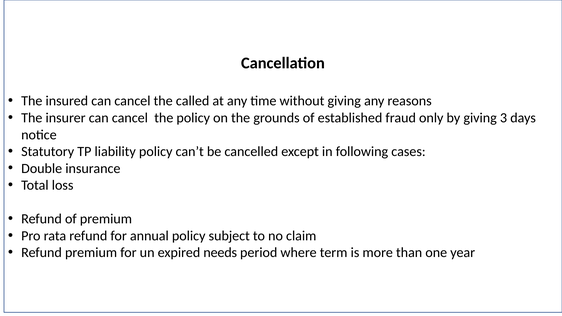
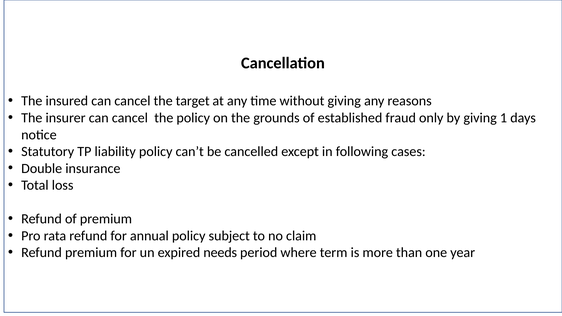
called: called -> target (193, 101)
3: 3 -> 1 (504, 118)
